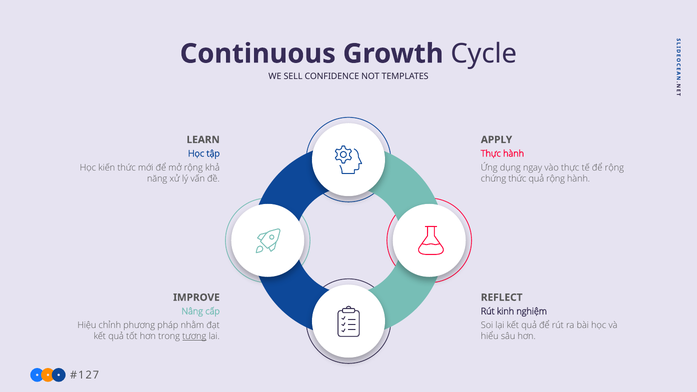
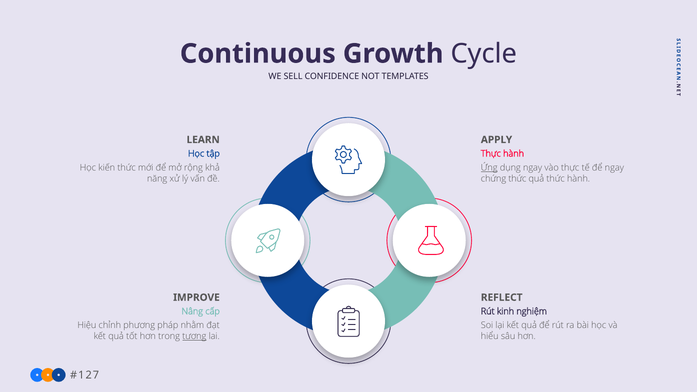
Ứng underline: none -> present (489, 168)
để rộng: rộng -> ngay (614, 168)
quả rộng: rộng -> thức (556, 179)
